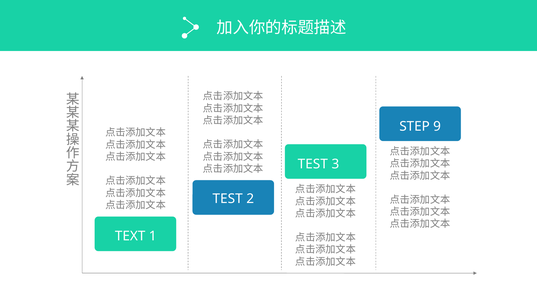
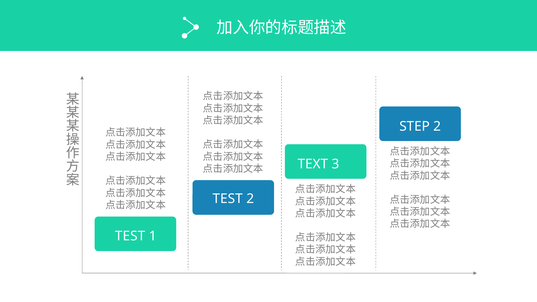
STEP 9: 9 -> 2 (437, 126)
TEST: TEST -> TEXT (313, 164)
TEXT: TEXT -> TEST (130, 236)
